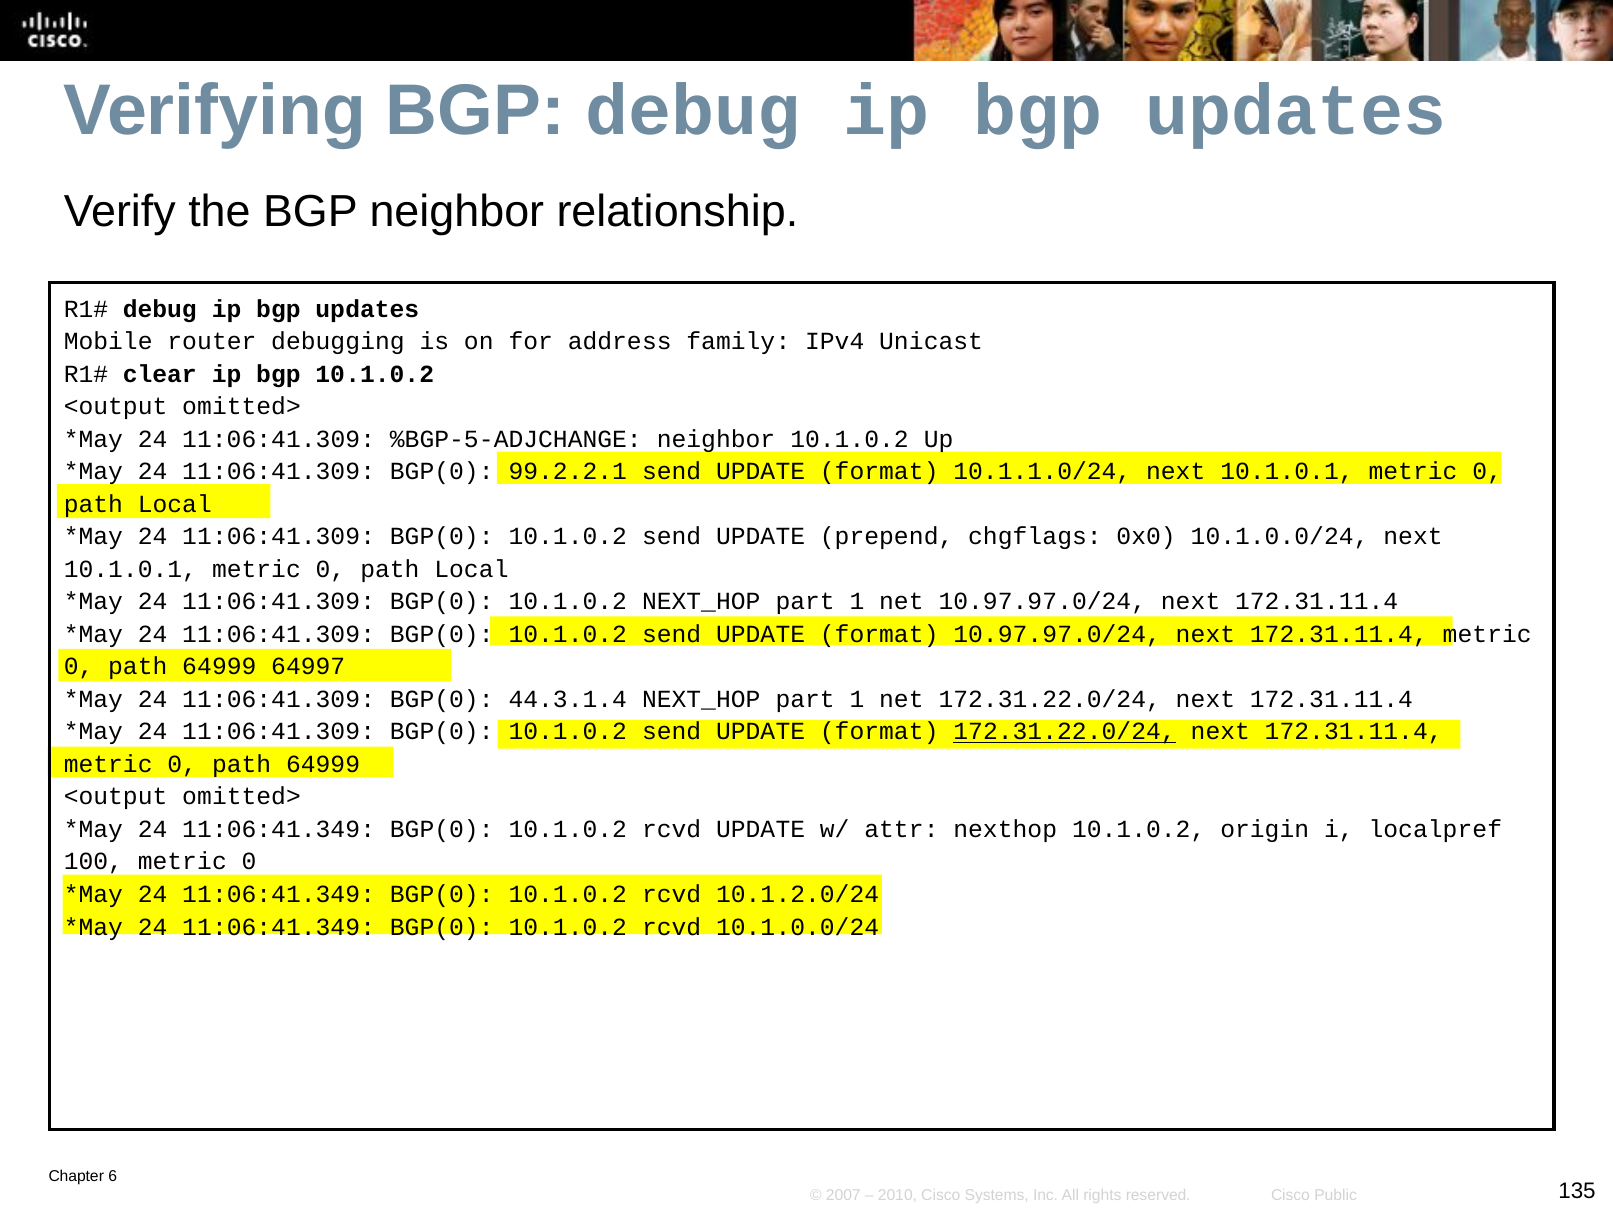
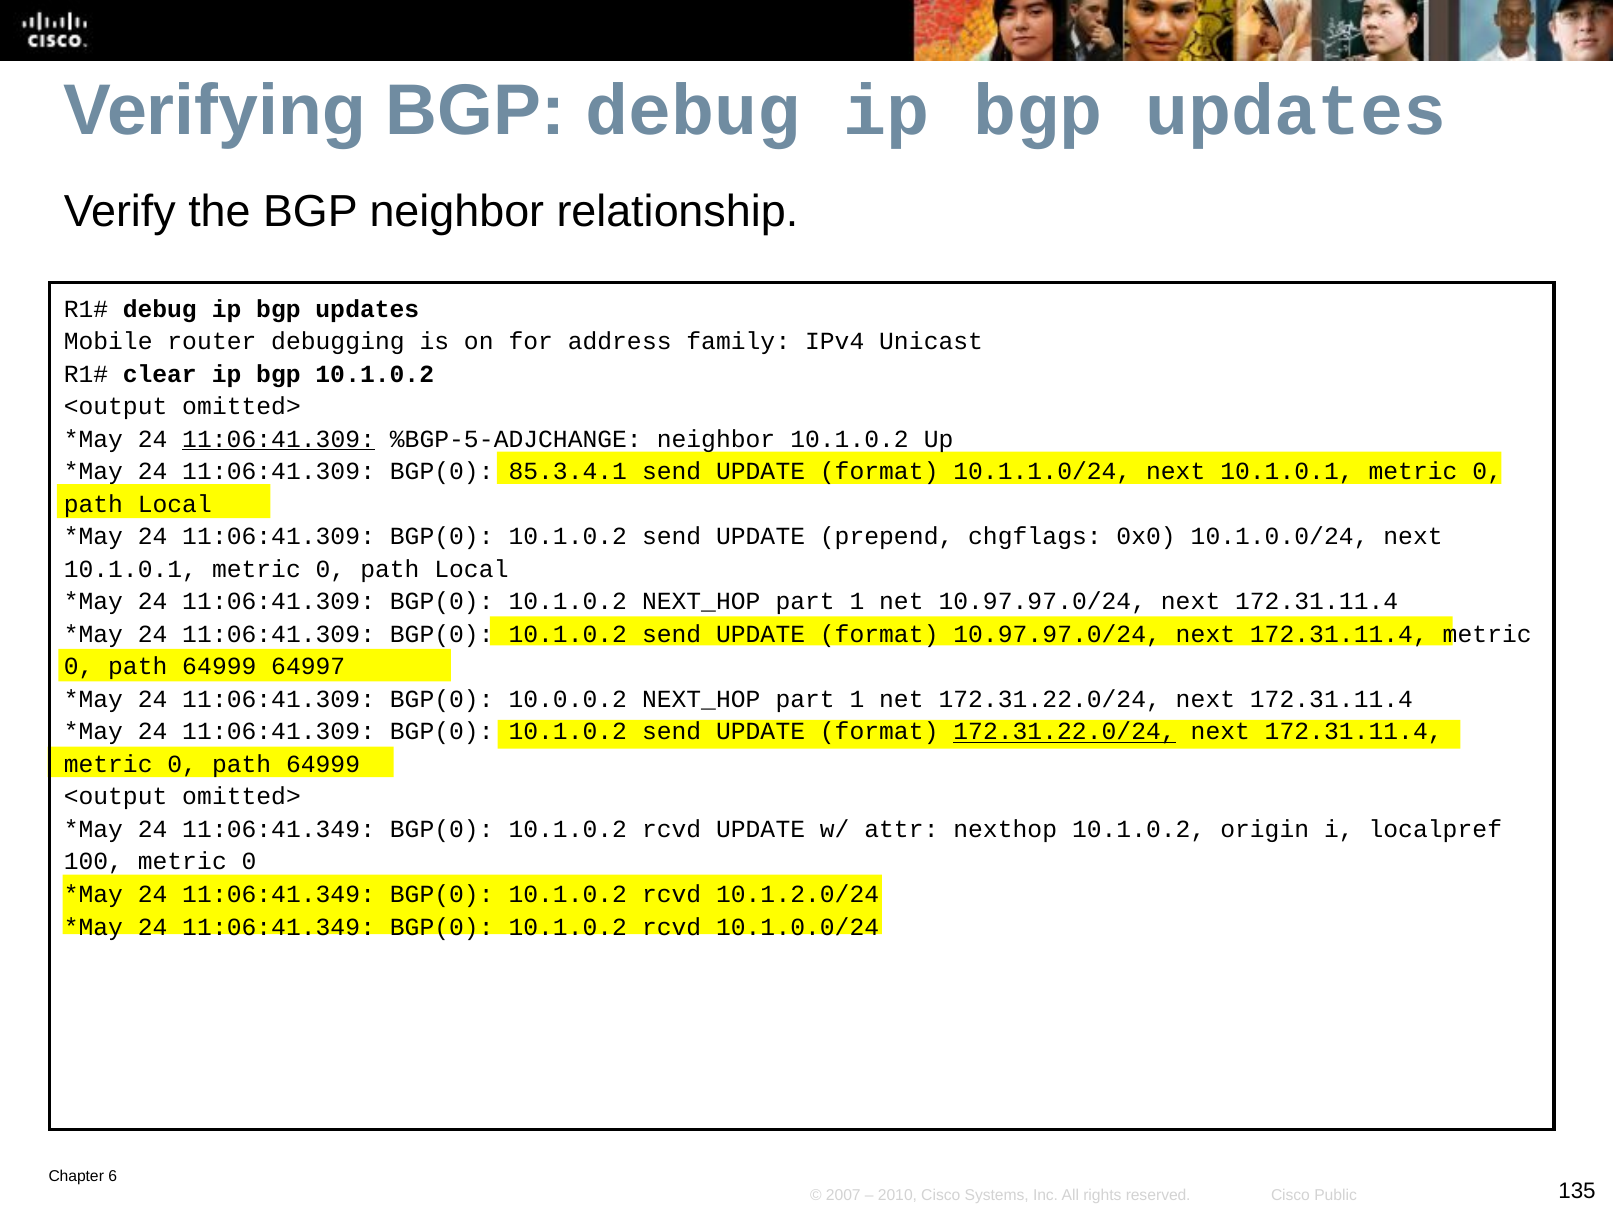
11:06:41.309 underline: none -> present (279, 439)
99.2.2.1: 99.2.2.1 -> 85.3.4.1 (568, 472)
44.3.1.4: 44.3.1.4 -> 10.0.0.2 (568, 699)
